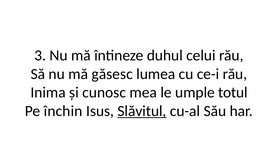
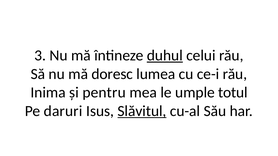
duhul underline: none -> present (165, 56)
găsesc: găsesc -> doresc (112, 74)
cunosc: cunosc -> pentru (104, 93)
închin: închin -> daruri (63, 111)
